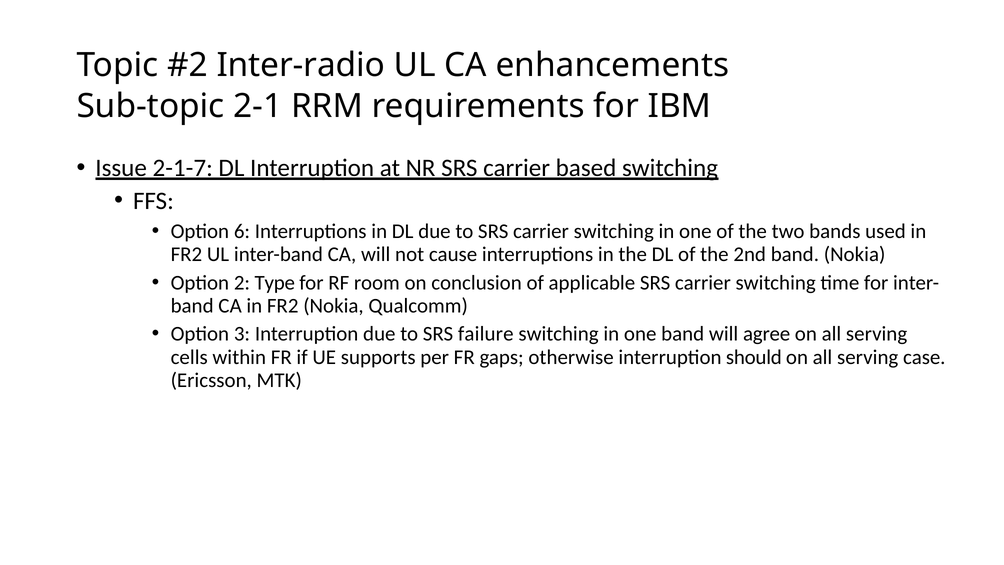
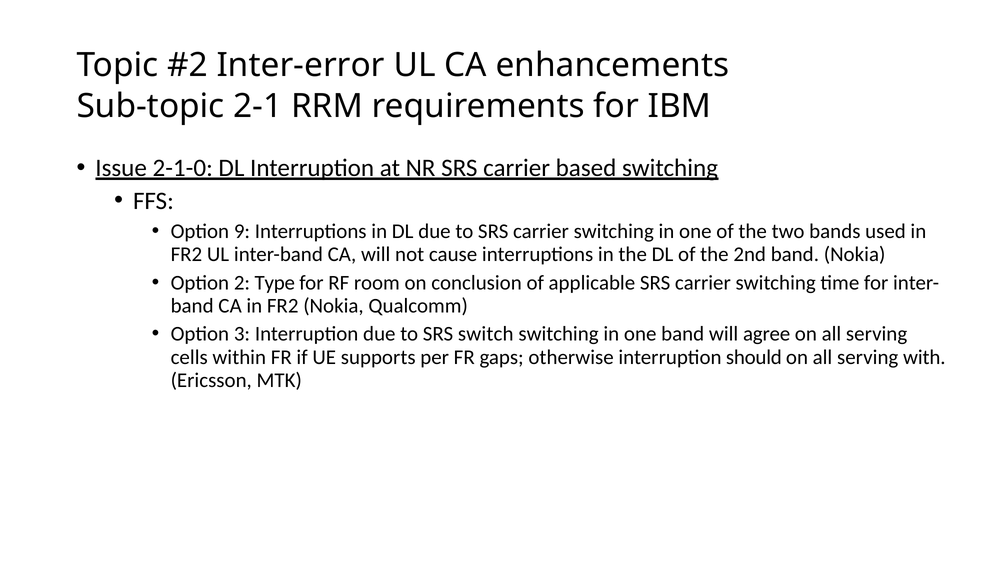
Inter-radio: Inter-radio -> Inter-error (301, 65)
2-1-7: 2-1-7 -> 2-1-0 (183, 168)
6: 6 -> 9 (242, 231)
failure: failure -> switch (486, 334)
case: case -> with (924, 357)
